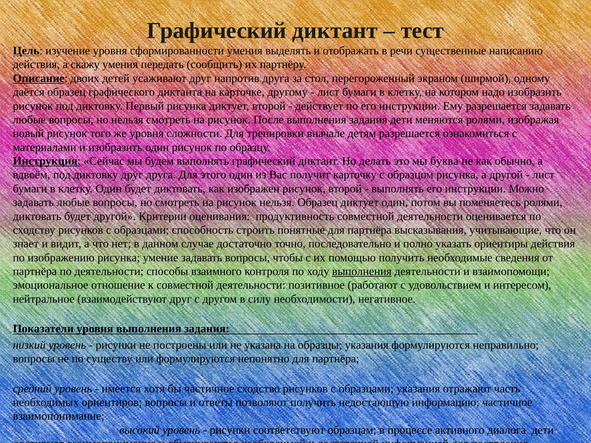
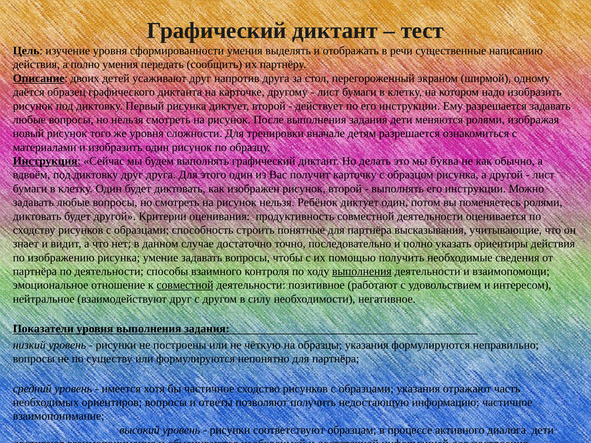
а скажу: скажу -> полно (85, 65)
нельзя Образец: Образец -> Ребёнок (317, 203)
совместной underline: none -> present (185, 285)
указана: указана -> чёткую (263, 345)
